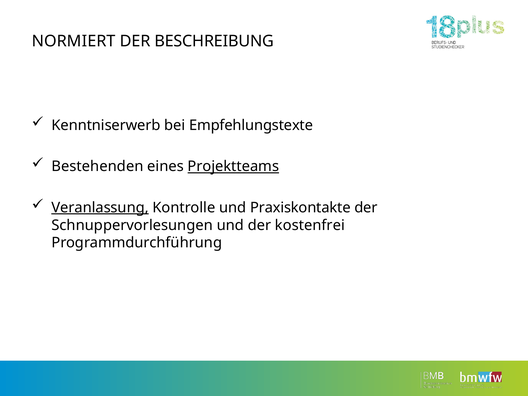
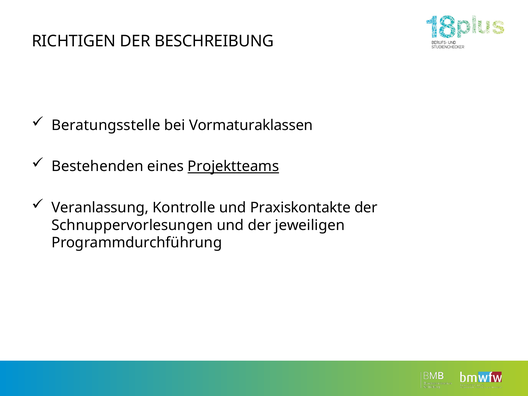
NORMIERT: NORMIERT -> RICHTIGEN (74, 41)
Kenntniserwerb: Kenntniserwerb -> Beratungsstelle (106, 125)
Empfehlungstexte: Empfehlungstexte -> Vormaturaklassen (251, 125)
Veranlassung underline: present -> none (100, 208)
kostenfrei: kostenfrei -> jeweiligen (310, 225)
